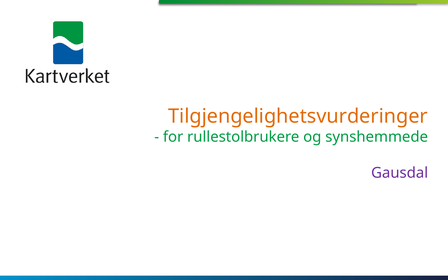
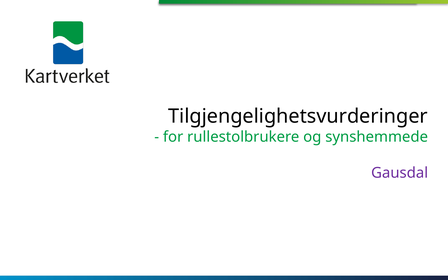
Tilgjengelighetsvurderinger colour: orange -> black (298, 116)
